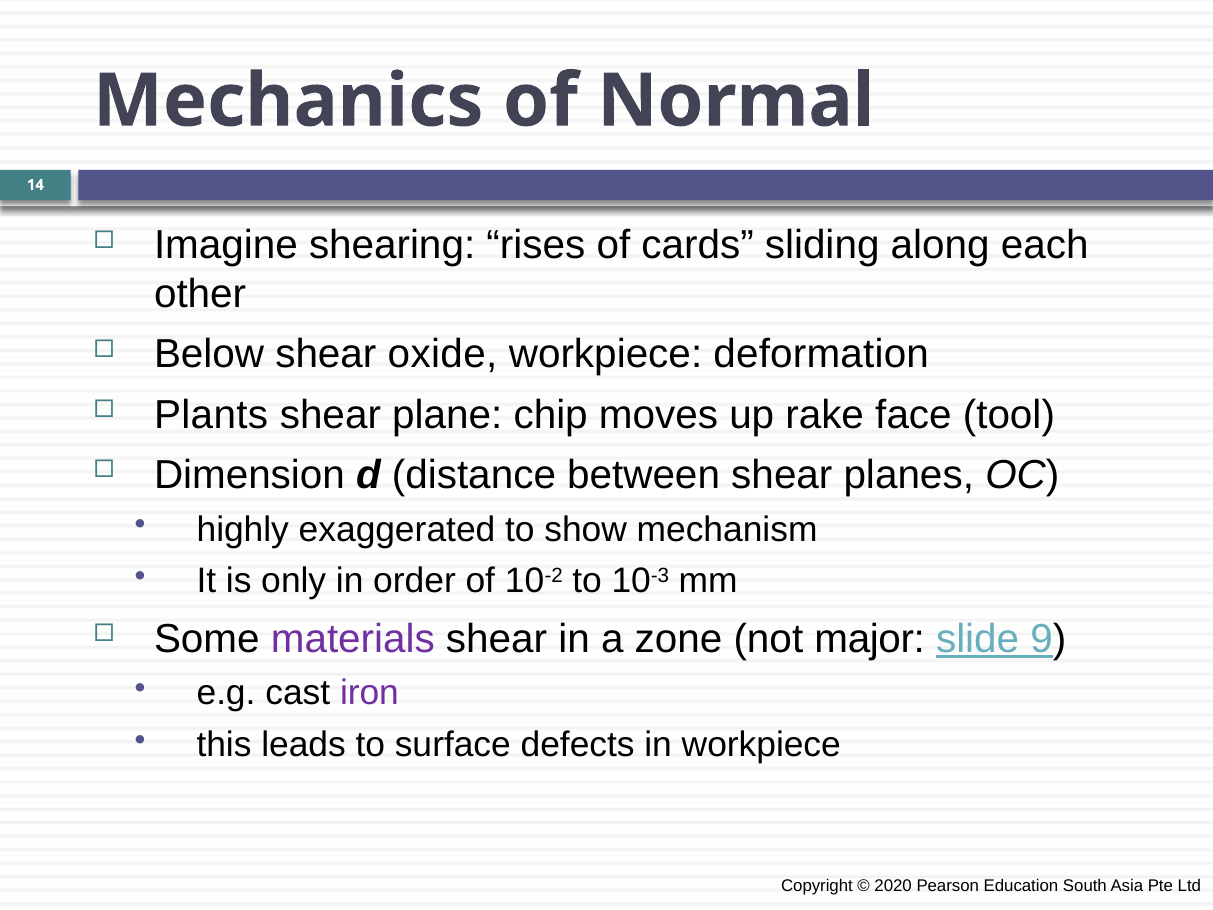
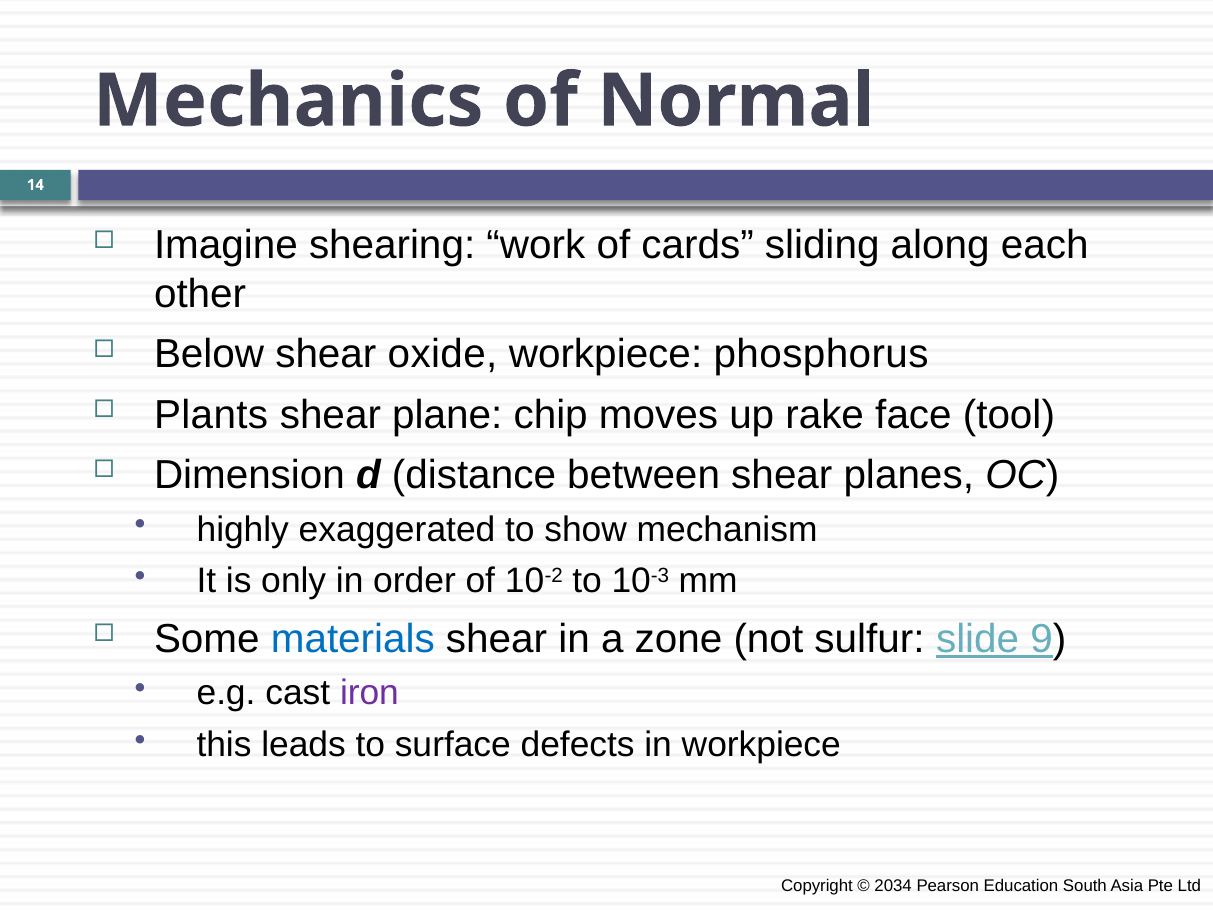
rises: rises -> work (536, 245)
deformation: deformation -> phosphorus (821, 354)
materials colour: purple -> blue (353, 639)
major: major -> sulfur (869, 639)
2020: 2020 -> 2034 (893, 886)
